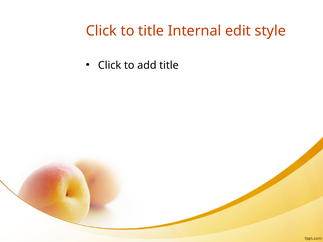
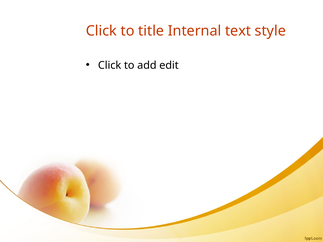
edit: edit -> text (238, 31)
add title: title -> edit (169, 65)
